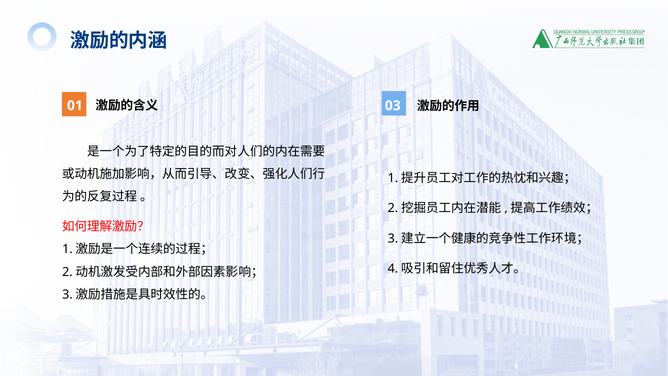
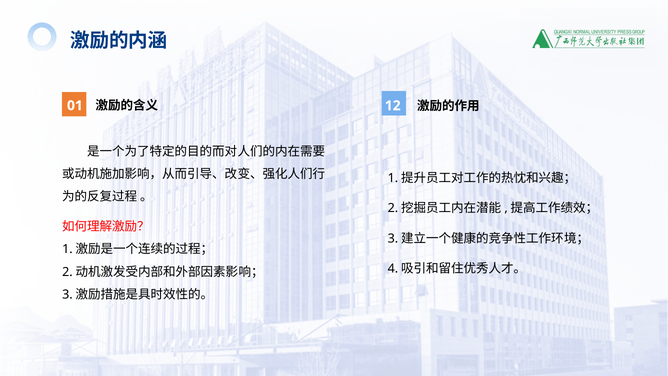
03: 03 -> 12 (393, 106)
